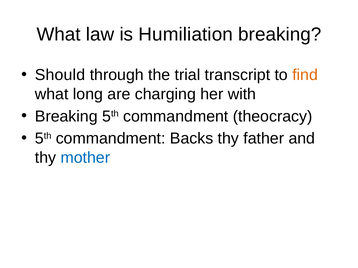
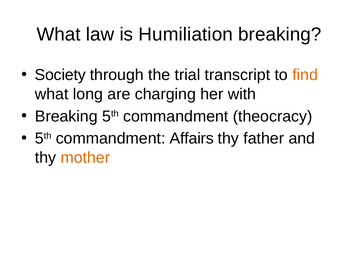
Should: Should -> Society (60, 75)
Backs: Backs -> Affairs (192, 139)
mother colour: blue -> orange (85, 158)
